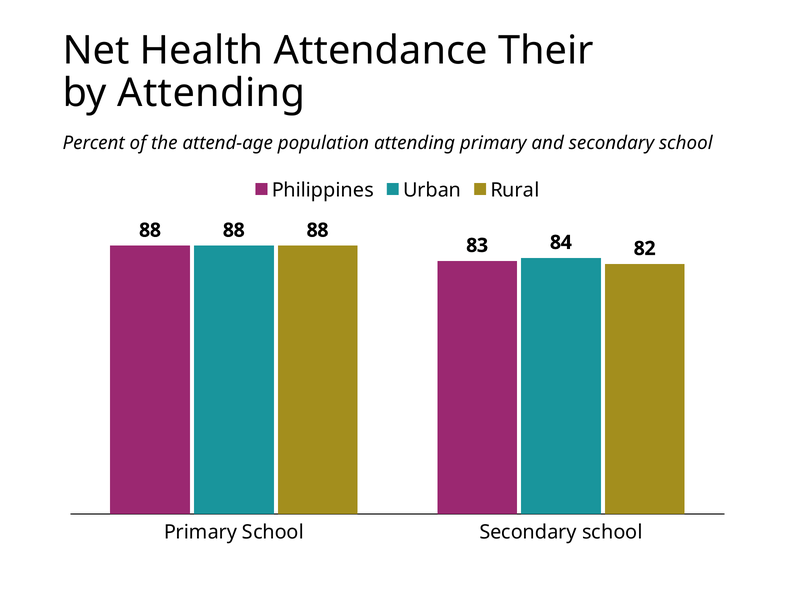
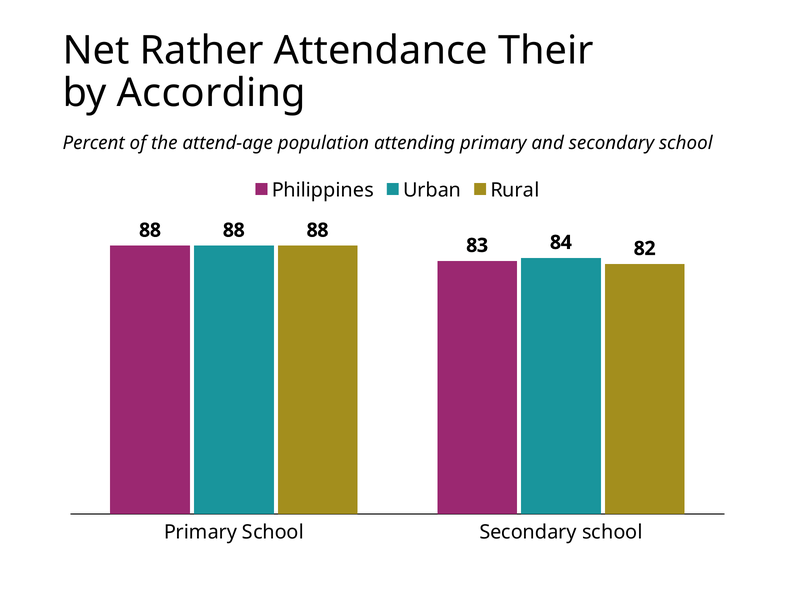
Health: Health -> Rather (202, 50)
by Attending: Attending -> According (211, 93)
